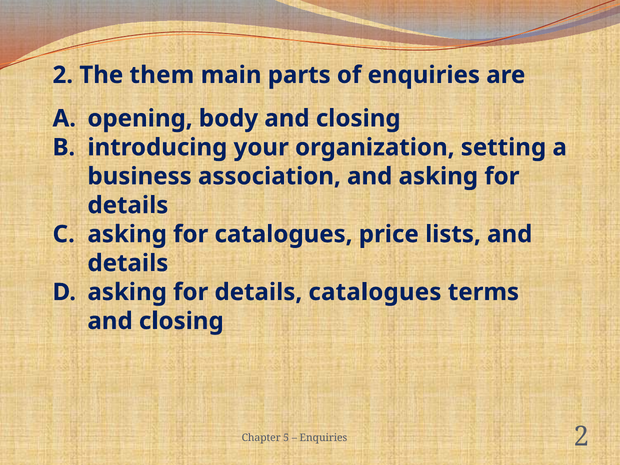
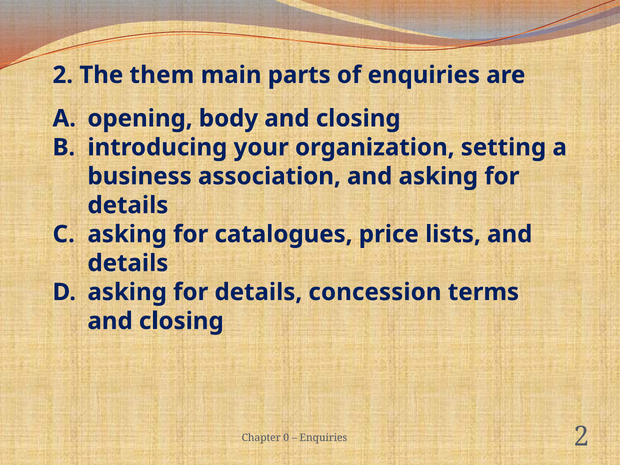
details catalogues: catalogues -> concession (375, 292)
5: 5 -> 0 (286, 438)
